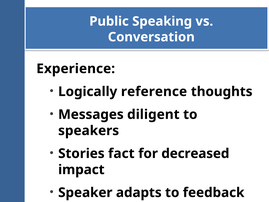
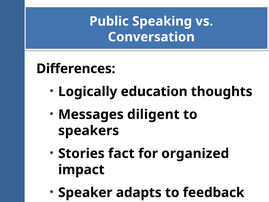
Experience: Experience -> Differences (76, 69)
reference: reference -> education (154, 91)
decreased: decreased -> organized (195, 153)
